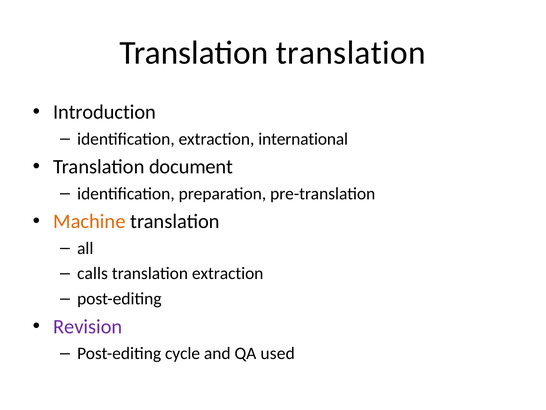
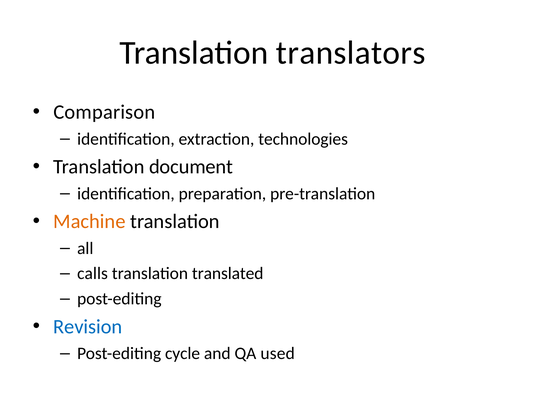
Translation translation: translation -> translators (351, 53)
Introduction: Introduction -> Comparison (104, 112)
international: international -> technologies (303, 139)
translation extraction: extraction -> translated (228, 273)
Revision colour: purple -> blue (88, 326)
